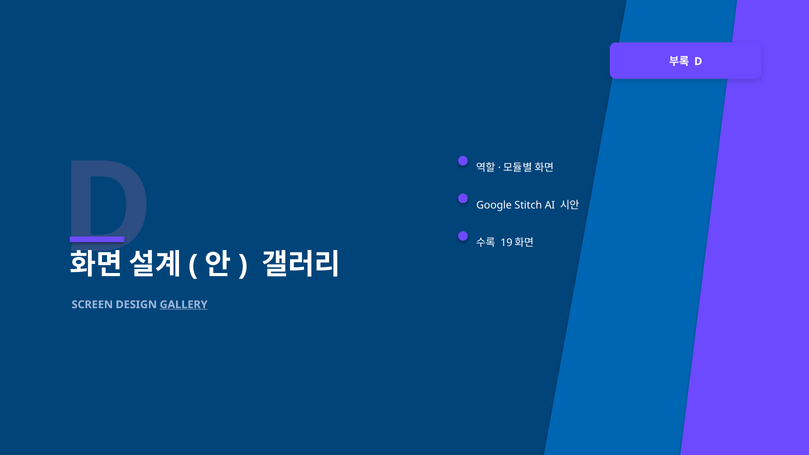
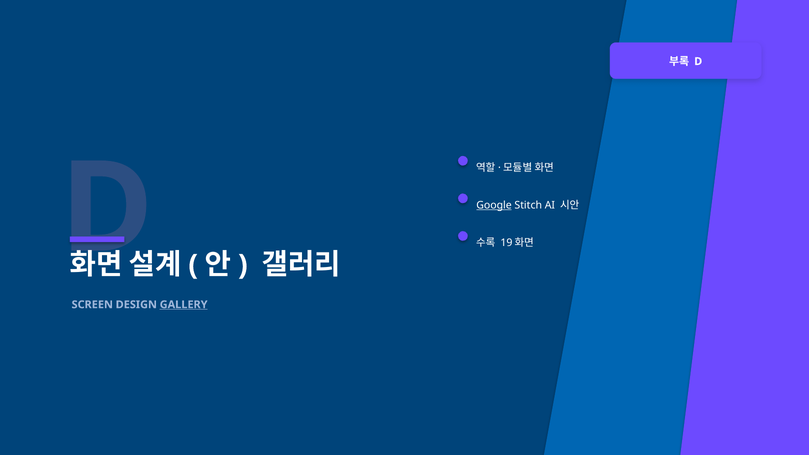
Google underline: none -> present (494, 205)
